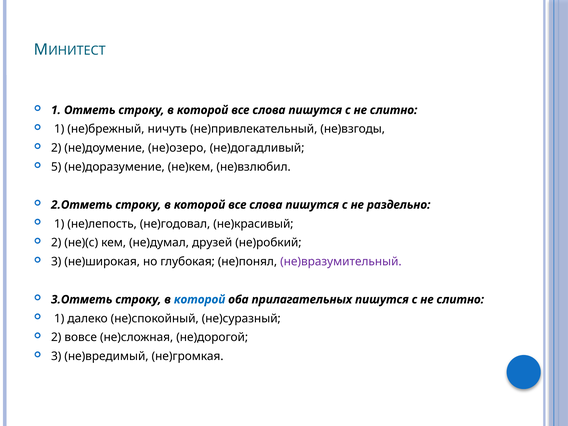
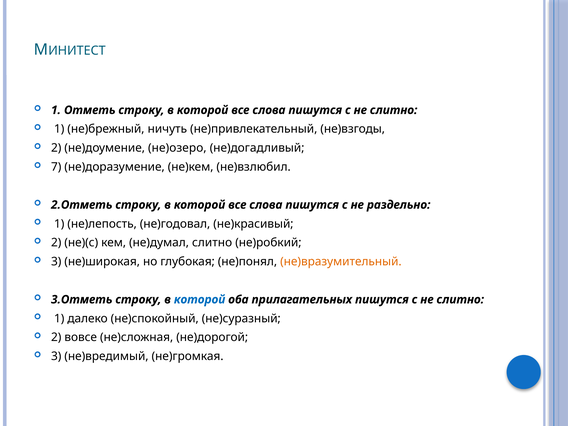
5: 5 -> 7 (56, 167)
не)думал друзей: друзей -> слитно (212, 243)
не)вразумительный colour: purple -> orange (341, 262)
